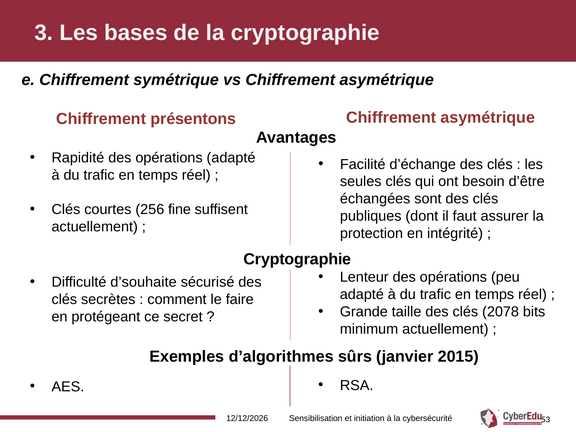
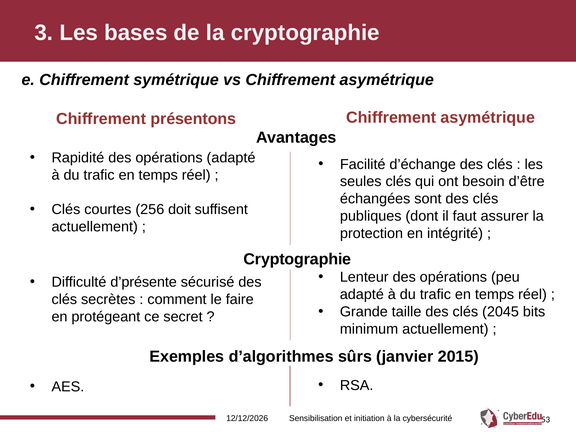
fine: fine -> doit (179, 210)
d’souhaite: d’souhaite -> d’présente (144, 282)
2078: 2078 -> 2045 (501, 312)
